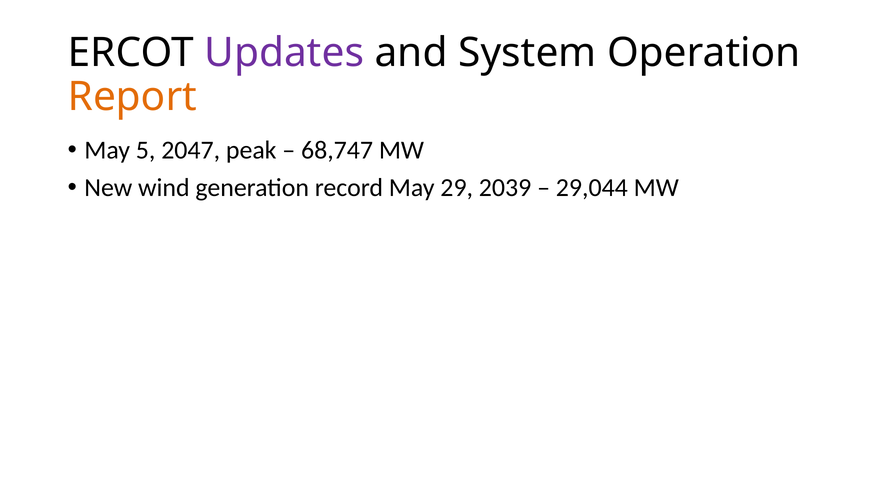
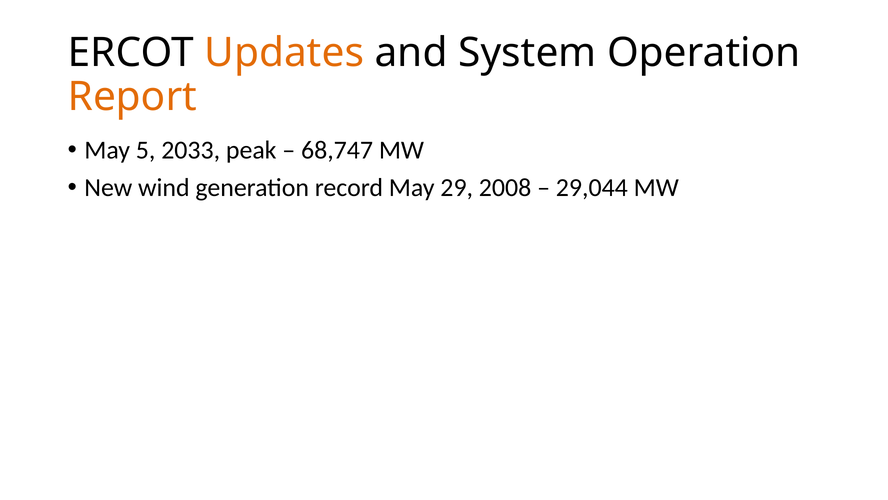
Updates colour: purple -> orange (284, 53)
2047: 2047 -> 2033 (191, 150)
2039: 2039 -> 2008 (505, 187)
